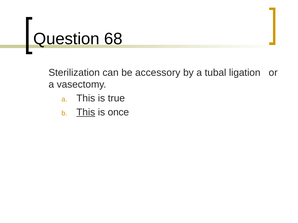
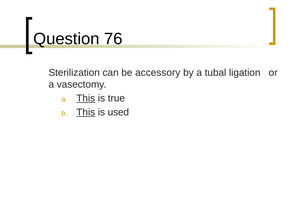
68: 68 -> 76 (113, 39)
This underline: none -> present (86, 99)
once: once -> used (118, 112)
